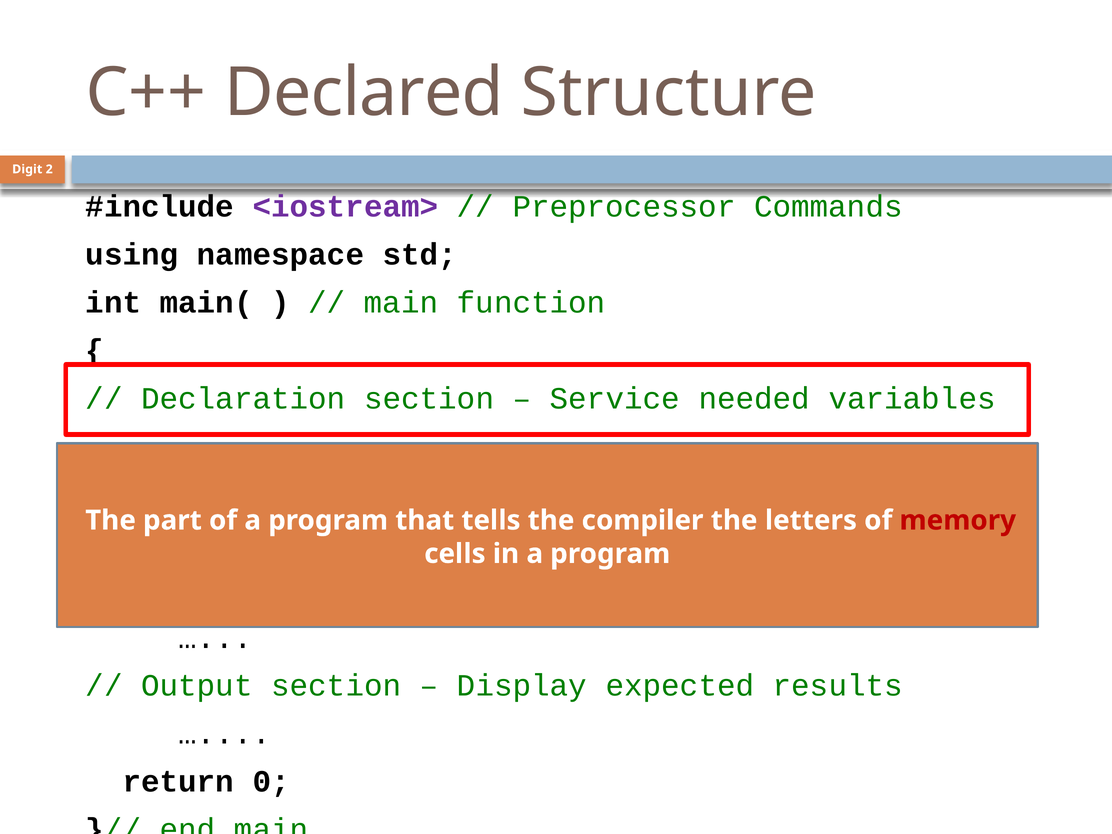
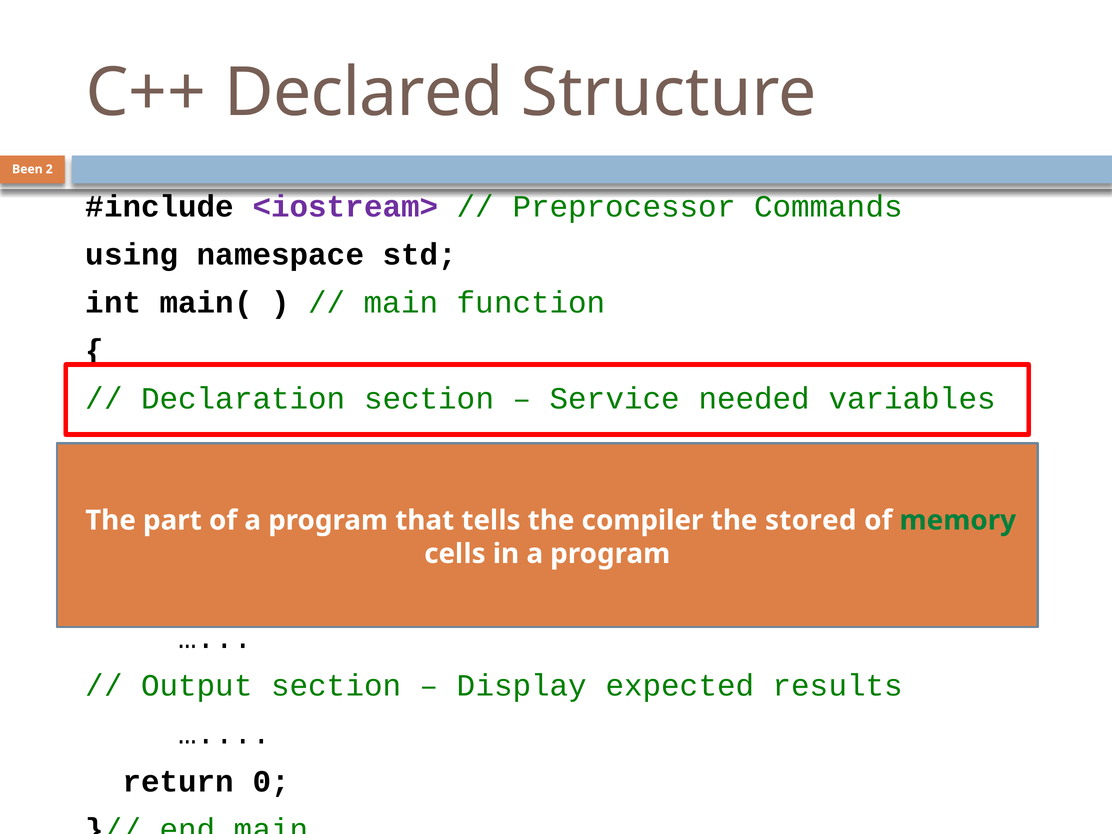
Digit: Digit -> Been (27, 169)
letters: letters -> stored (811, 520)
memory colour: red -> green (958, 520)
